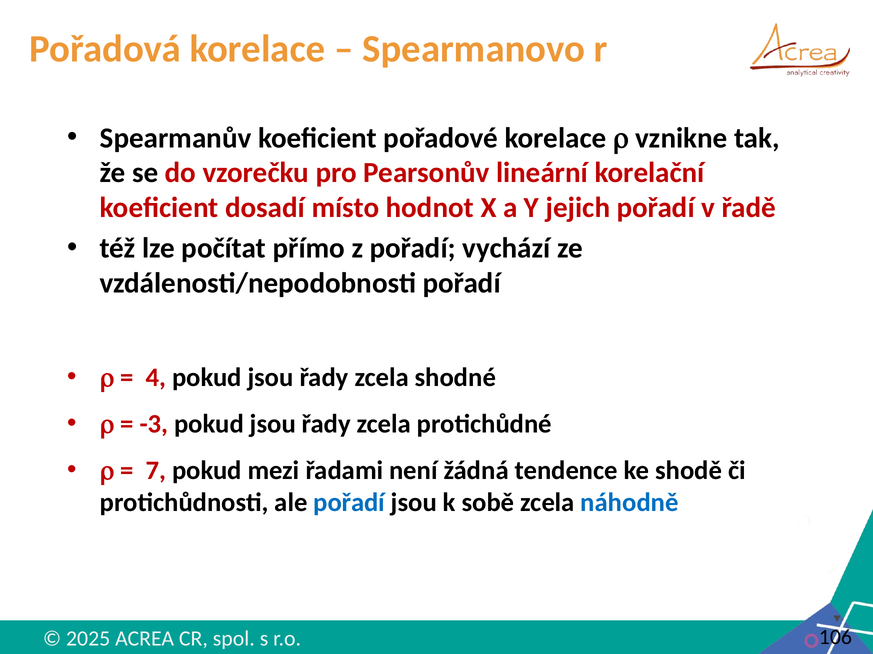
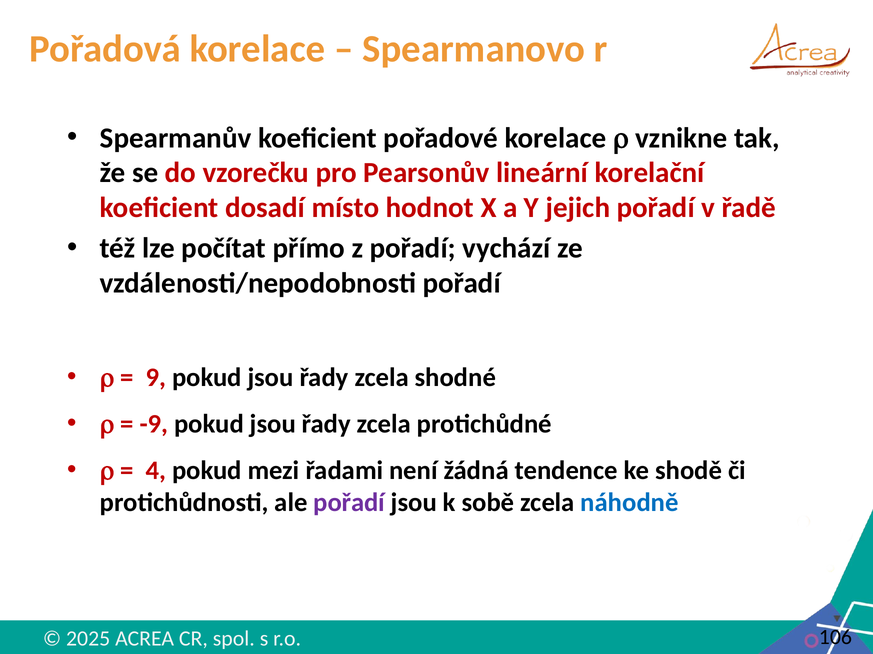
4: 4 -> 9 (156, 378)
-3: -3 -> -9 (154, 425)
7: 7 -> 4 (156, 471)
pořadí colour: blue -> purple (349, 503)
